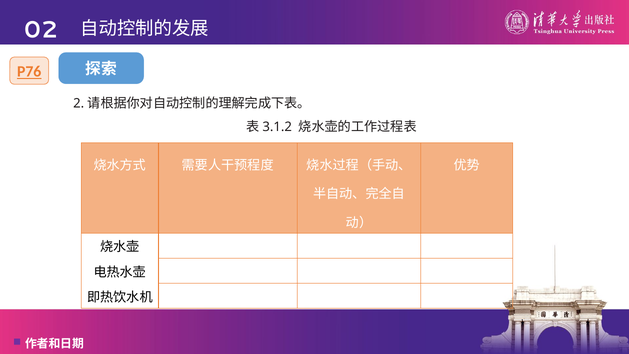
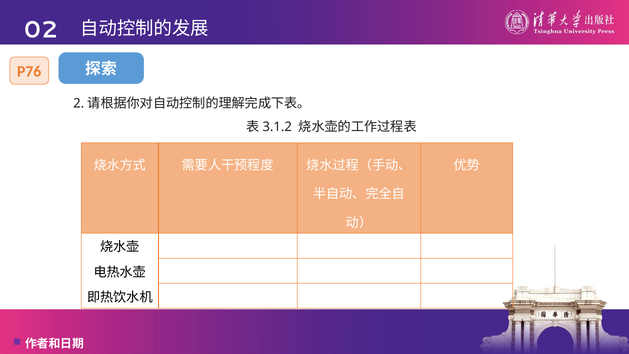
P76 underline: present -> none (29, 72)
